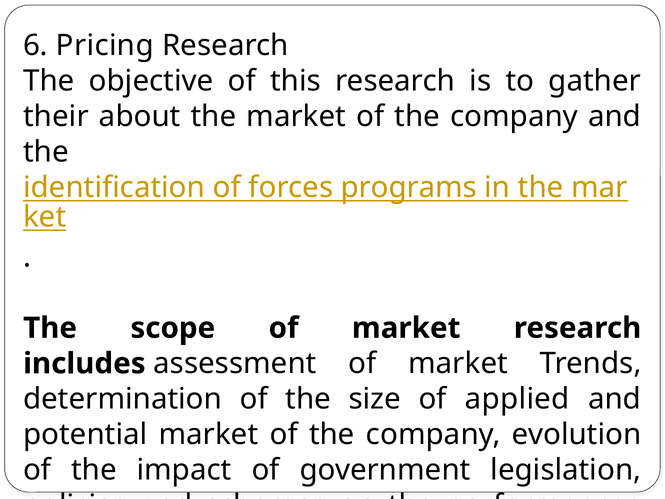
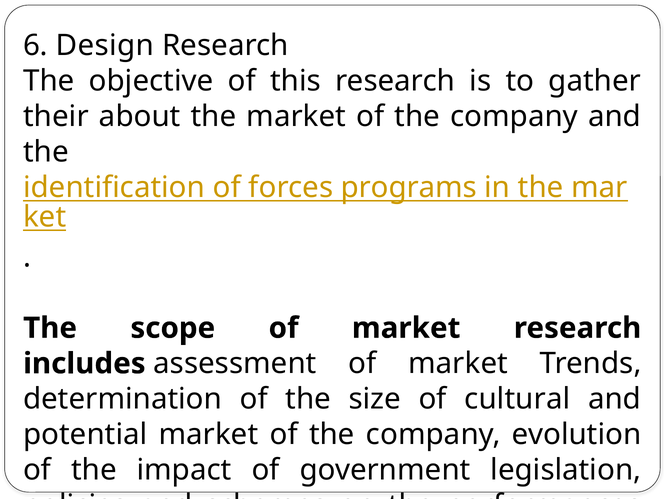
Pricing: Pricing -> Design (105, 45)
applied: applied -> cultural (517, 399)
